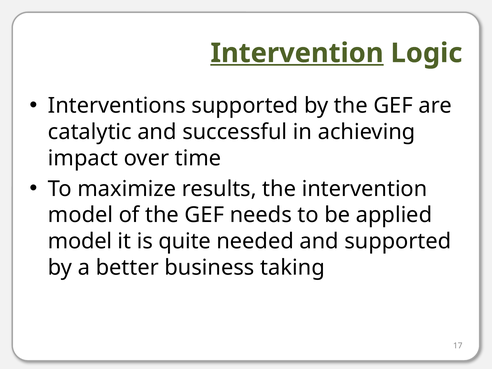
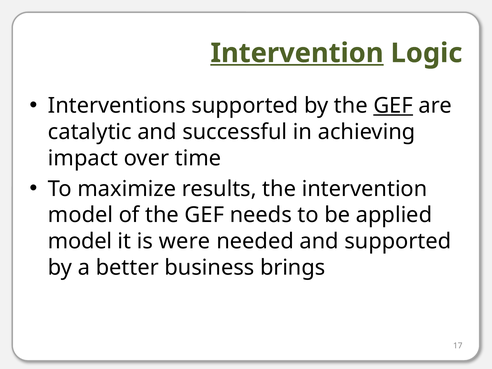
GEF underline: none -> present (393, 106)
quite: quite -> were (185, 241)
taking: taking -> brings (293, 268)
